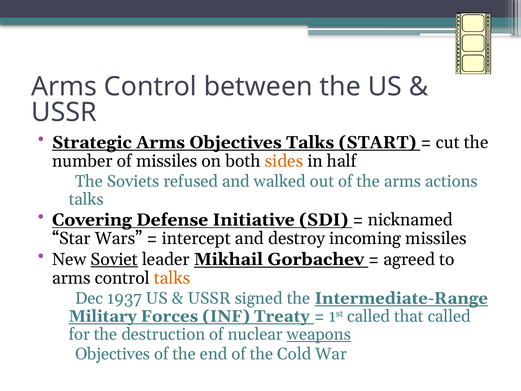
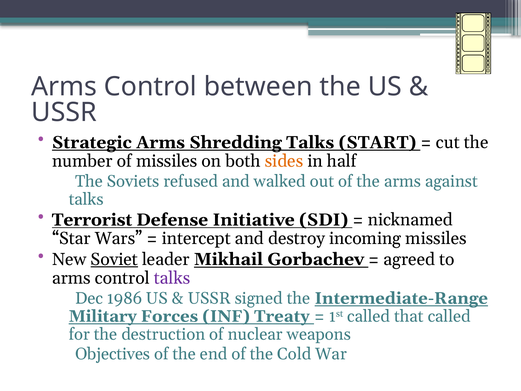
Arms Objectives: Objectives -> Shredding (236, 142)
actions: actions -> against (451, 181)
Covering: Covering -> Terrorist (92, 220)
talks colour: orange -> purple (172, 278)
1937: 1937 -> 1986 (125, 298)
weapons underline: present -> none (319, 334)
